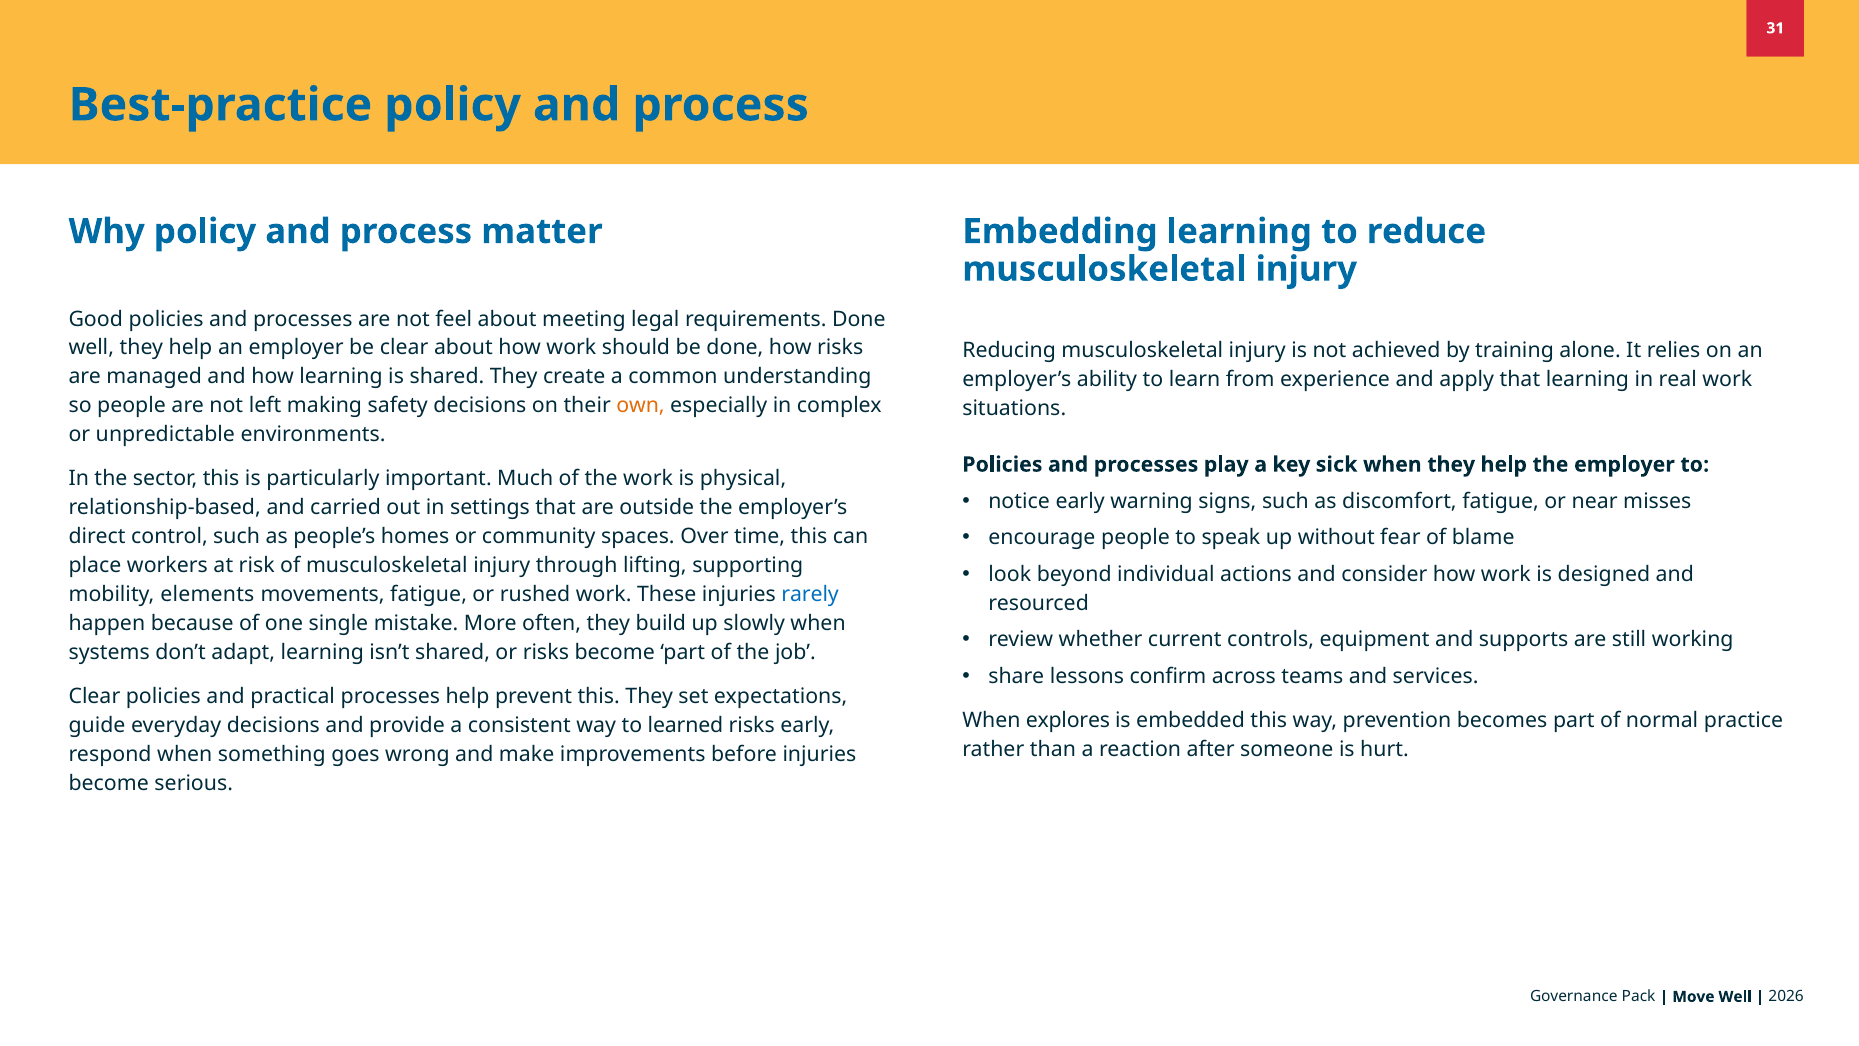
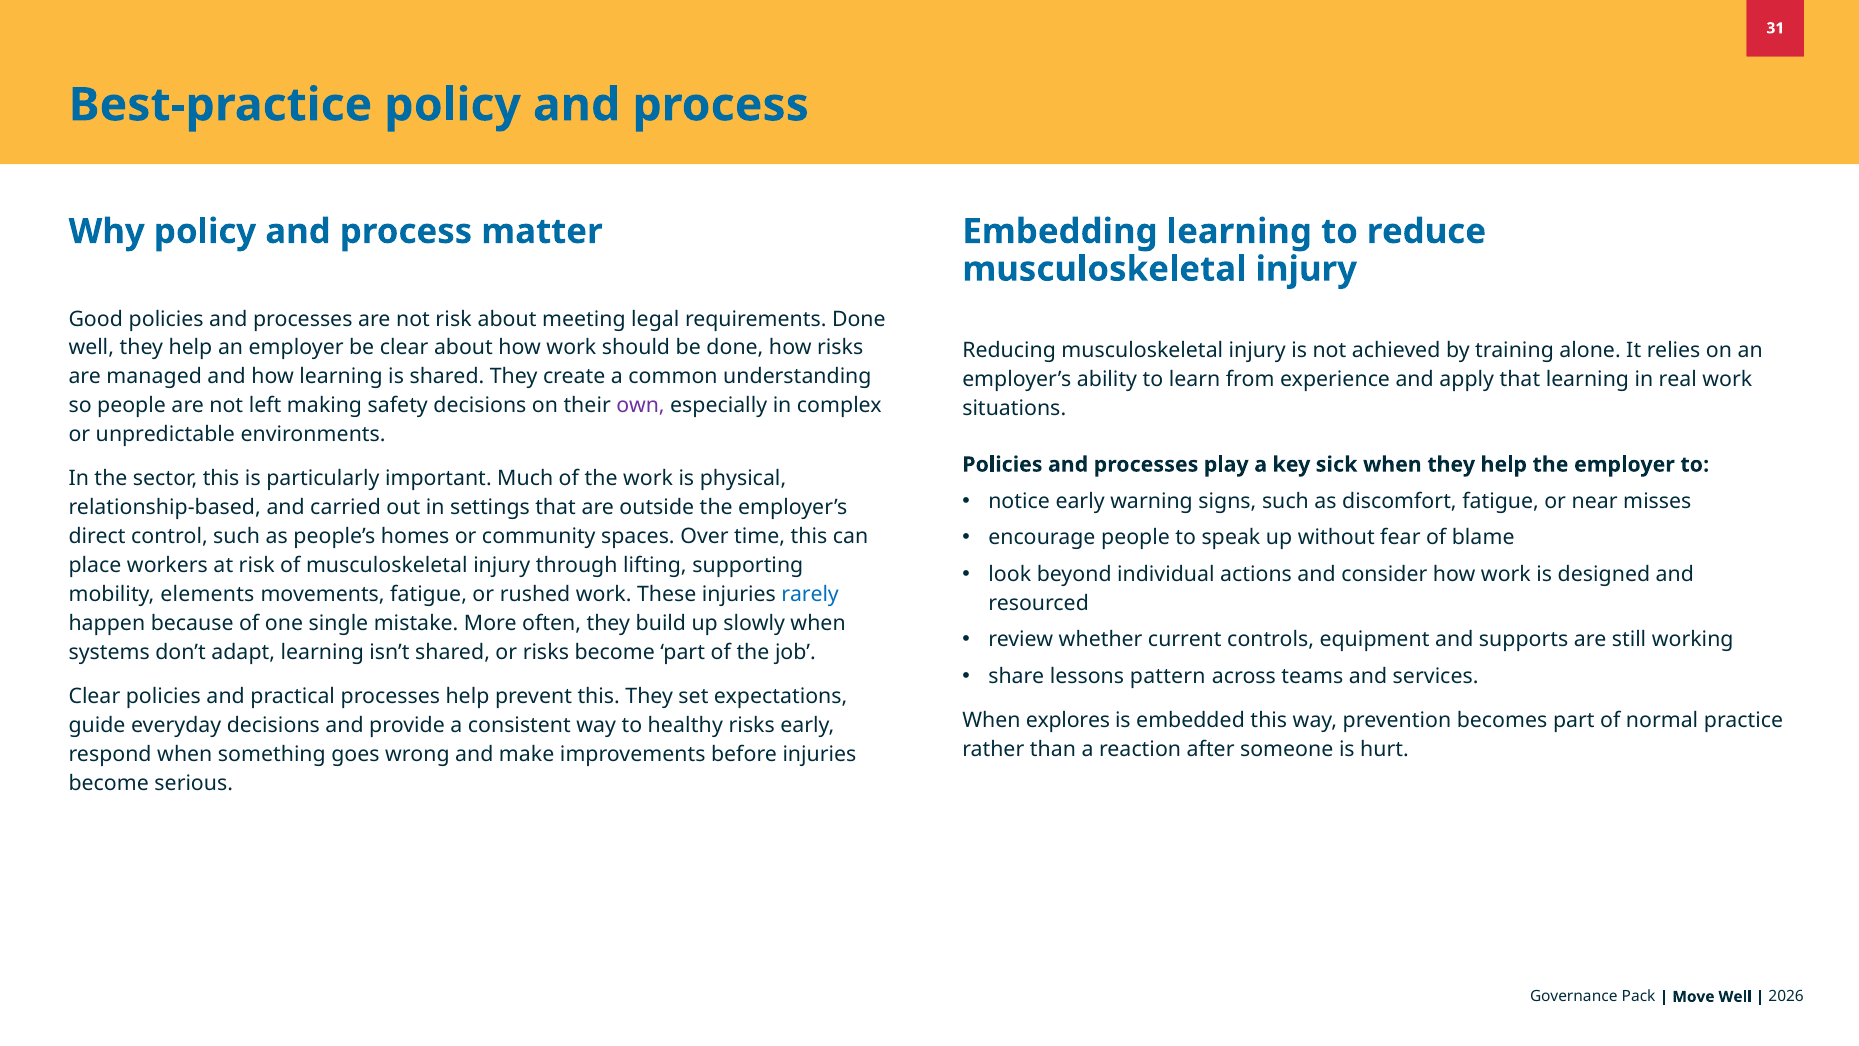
not feel: feel -> risk (454, 319)
own colour: orange -> purple (641, 406)
confirm: confirm -> pattern (1168, 676)
learned: learned -> healthy (685, 725)
